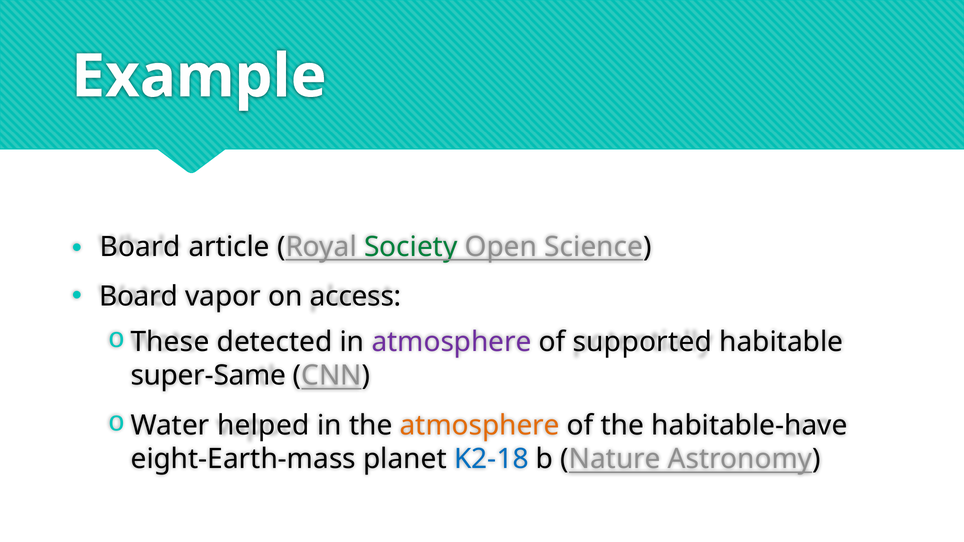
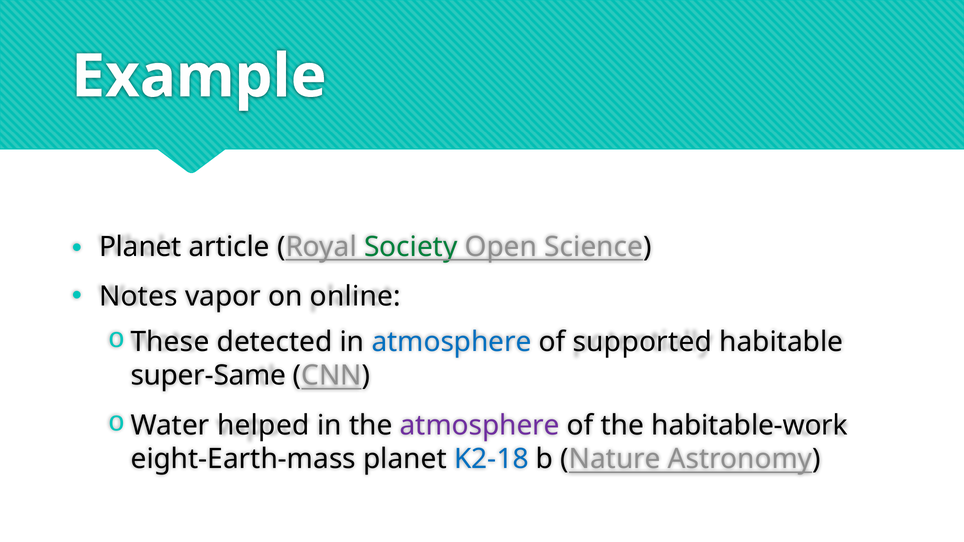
Board: Board -> Planet (140, 247)
Board: Board -> Notes (138, 297)
access: access -> online (355, 297)
atmosphere colour: purple -> blue (452, 342)
atmosphere colour: orange -> purple (480, 426)
habitable-have: habitable-have -> habitable-work (750, 426)
